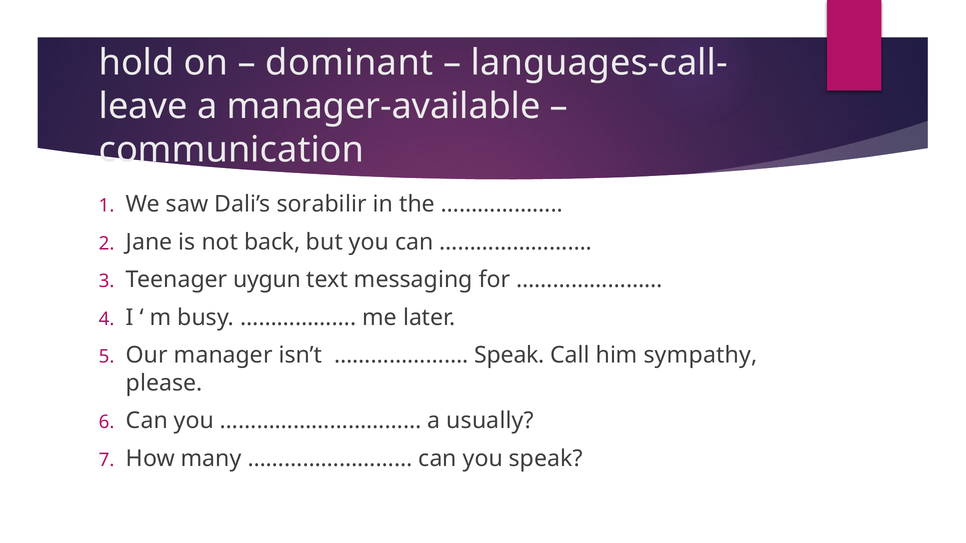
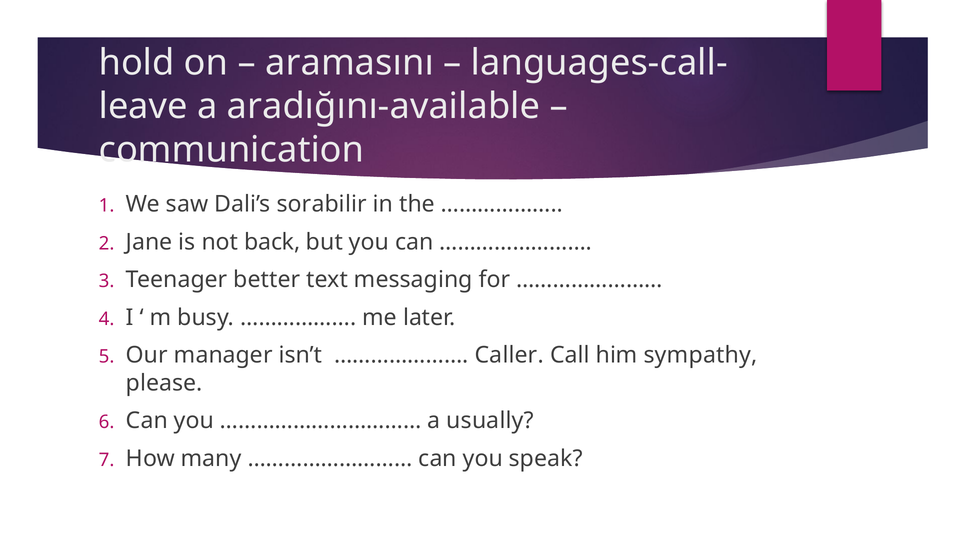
dominant: dominant -> aramasını (350, 63)
manager-available: manager-available -> aradığını-available (384, 106)
uygun: uygun -> better (267, 280)
Speak: Speak -> Caller (509, 356)
